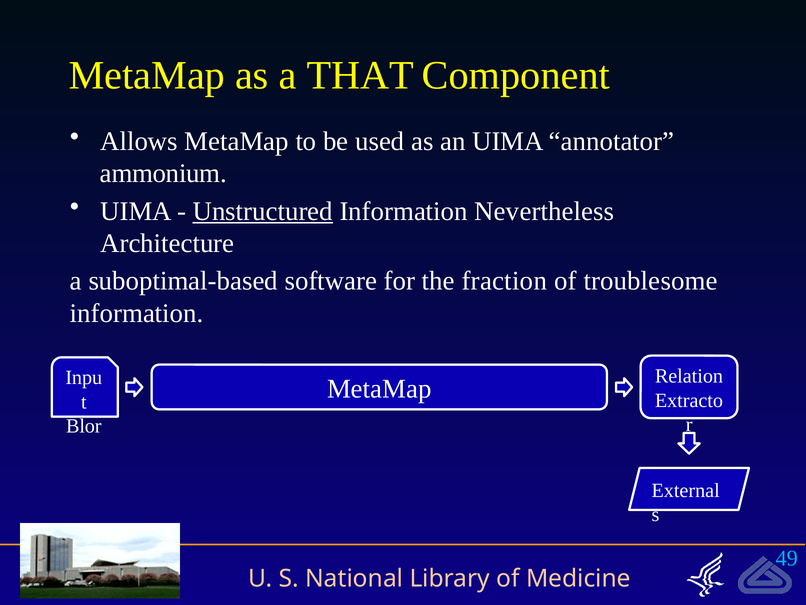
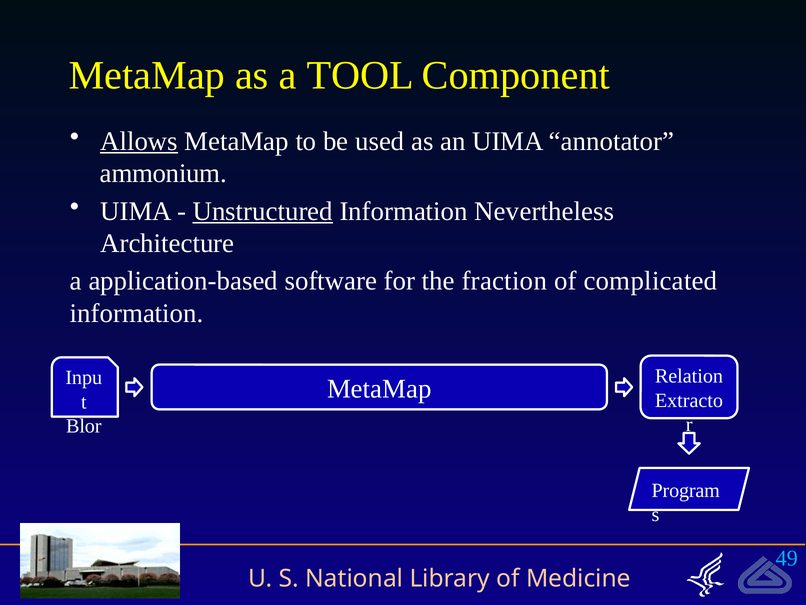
THAT: THAT -> TOOL (360, 75)
Allows underline: none -> present (139, 141)
suboptimal-based: suboptimal-based -> application-based (183, 281)
troublesome: troublesome -> complicated (650, 281)
External: External -> Program (686, 490)
